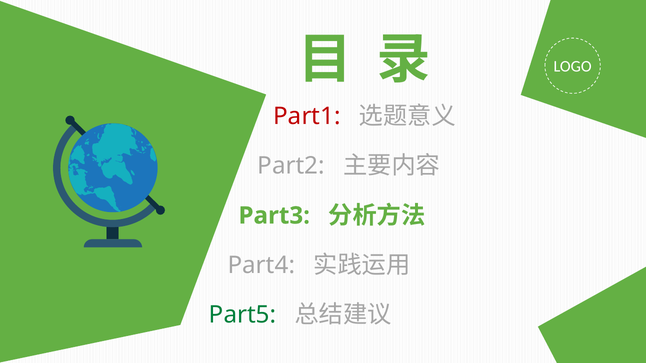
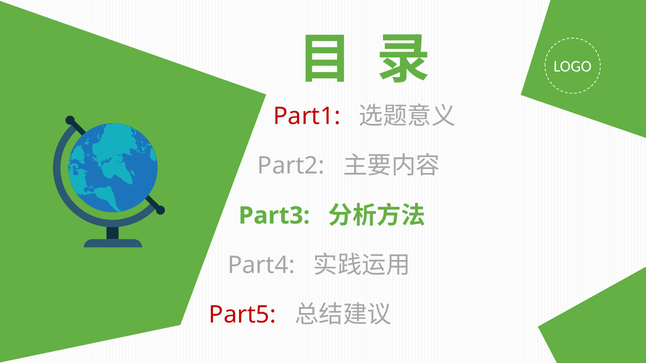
Part5 colour: green -> red (243, 315)
